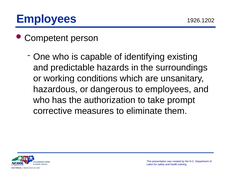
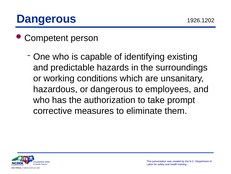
Employees: Employees -> Dangerous (46, 19)
